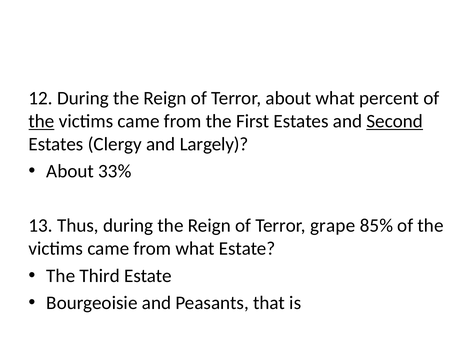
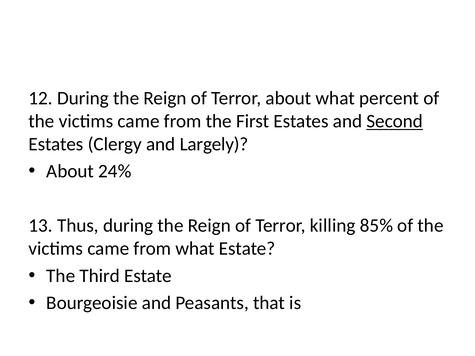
the underline: present -> none (41, 121)
33%: 33% -> 24% (115, 171)
grape: grape -> killing (333, 226)
